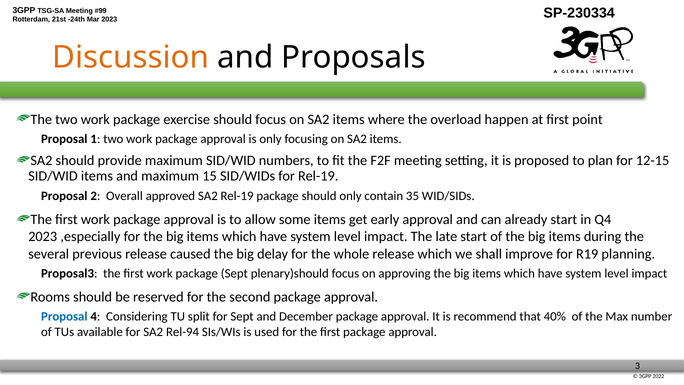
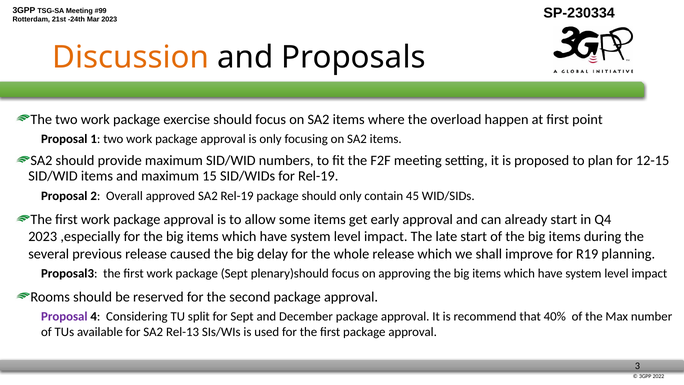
35: 35 -> 45 (413, 196)
Proposal colour: blue -> purple (64, 317)
Rel-94: Rel-94 -> Rel-13 (183, 332)
